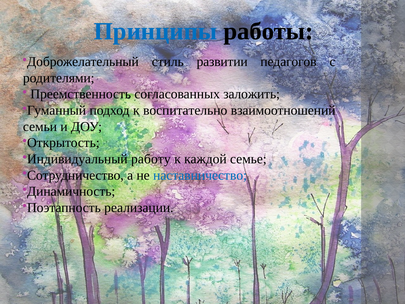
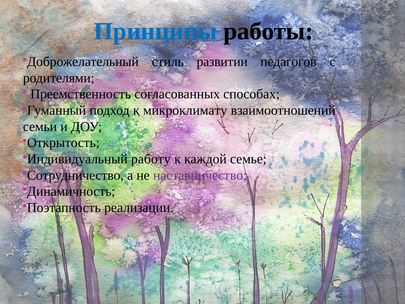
заложить: заложить -> способах (252, 94)
воспитательно: воспитательно -> микроклимату (185, 110)
наставничество colour: blue -> purple (200, 175)
